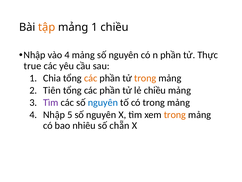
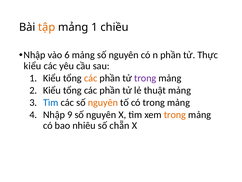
vào 4: 4 -> 6 (67, 55)
true: true -> kiểu (32, 66)
1 Chia: Chia -> Kiểu (52, 78)
trong colour: orange -> purple (145, 78)
Tiên: Tiên -> Kiểu (52, 90)
lẻ chiều: chiều -> thuật (155, 90)
Tìm colour: purple -> blue (51, 102)
nguyên colour: blue -> orange (103, 102)
5: 5 -> 9 (70, 114)
